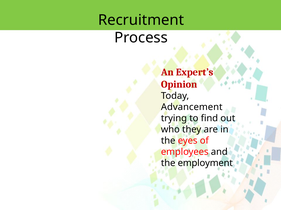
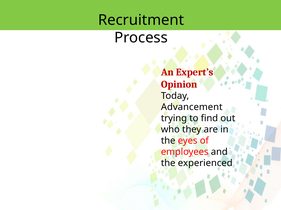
employment: employment -> experienced (205, 164)
